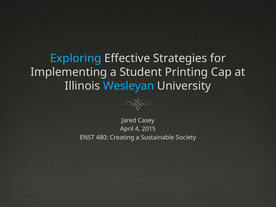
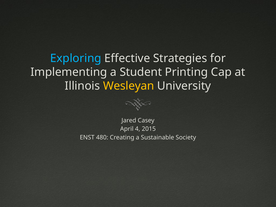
Wesleyan colour: light blue -> yellow (129, 86)
